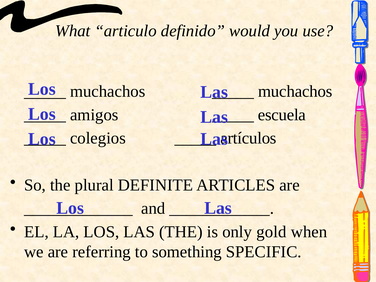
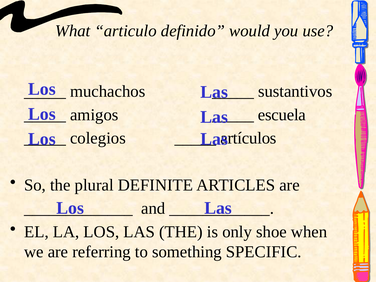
muchachos: muchachos -> sustantivos (295, 91)
gold: gold -> shoe (271, 232)
